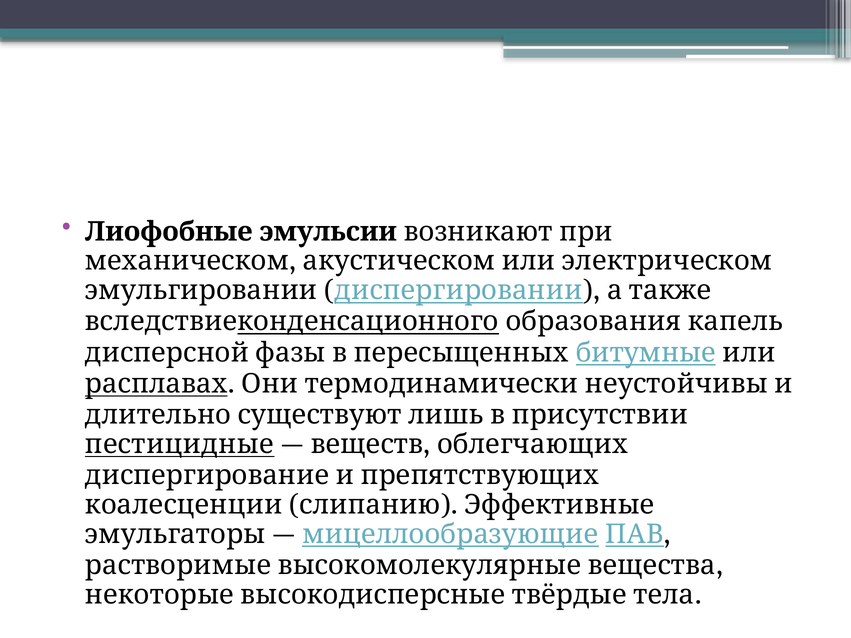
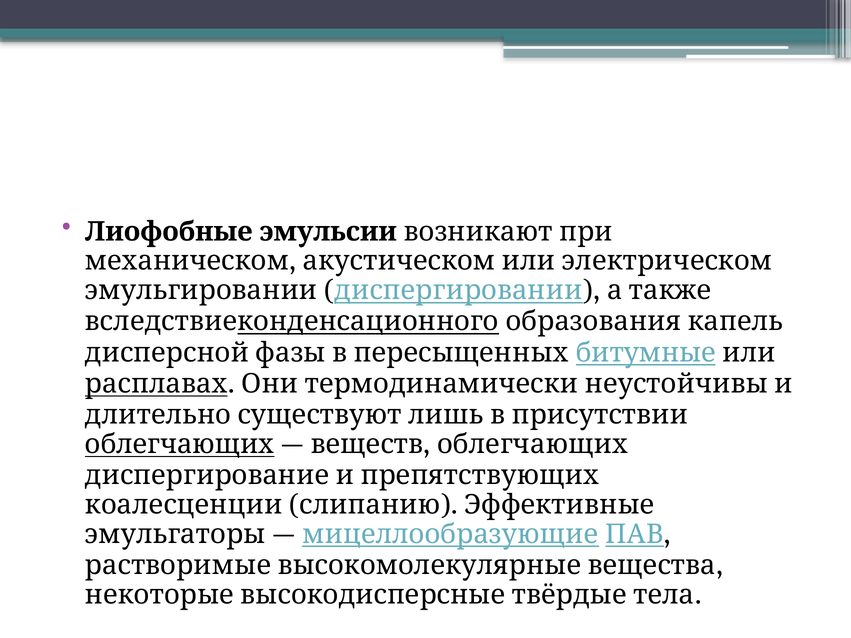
пестицидные: пестицидные -> облегчающих (180, 444)
